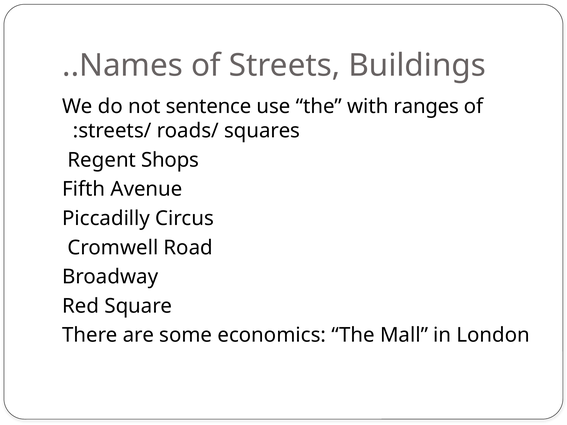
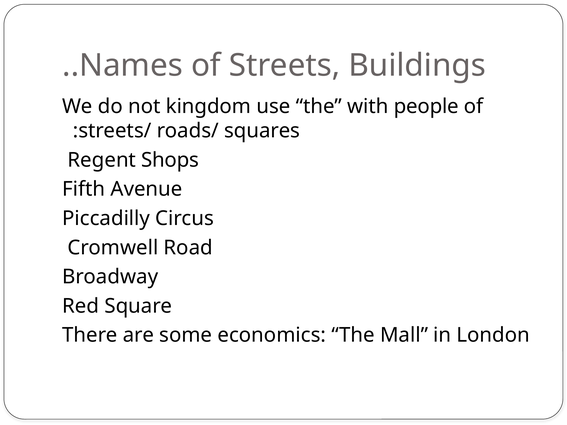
sentence: sentence -> kingdom (208, 106)
ranges: ranges -> people (426, 106)
